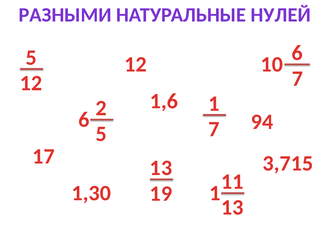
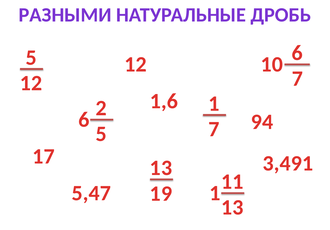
НУЛЕЙ: НУЛЕЙ -> ДРОБЬ (281, 15)
3,715: 3,715 -> 3,491 (288, 163)
1,30: 1,30 -> 5,47 (91, 193)
